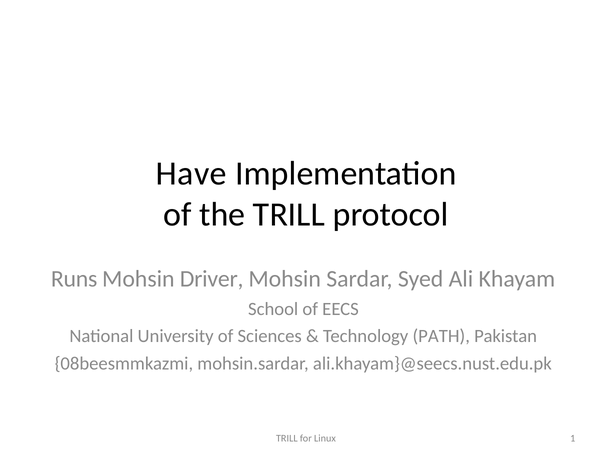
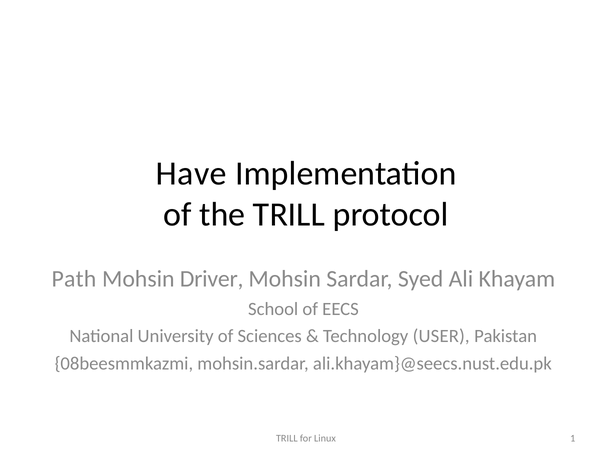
Runs: Runs -> Path (74, 279)
PATH: PATH -> USER (441, 336)
